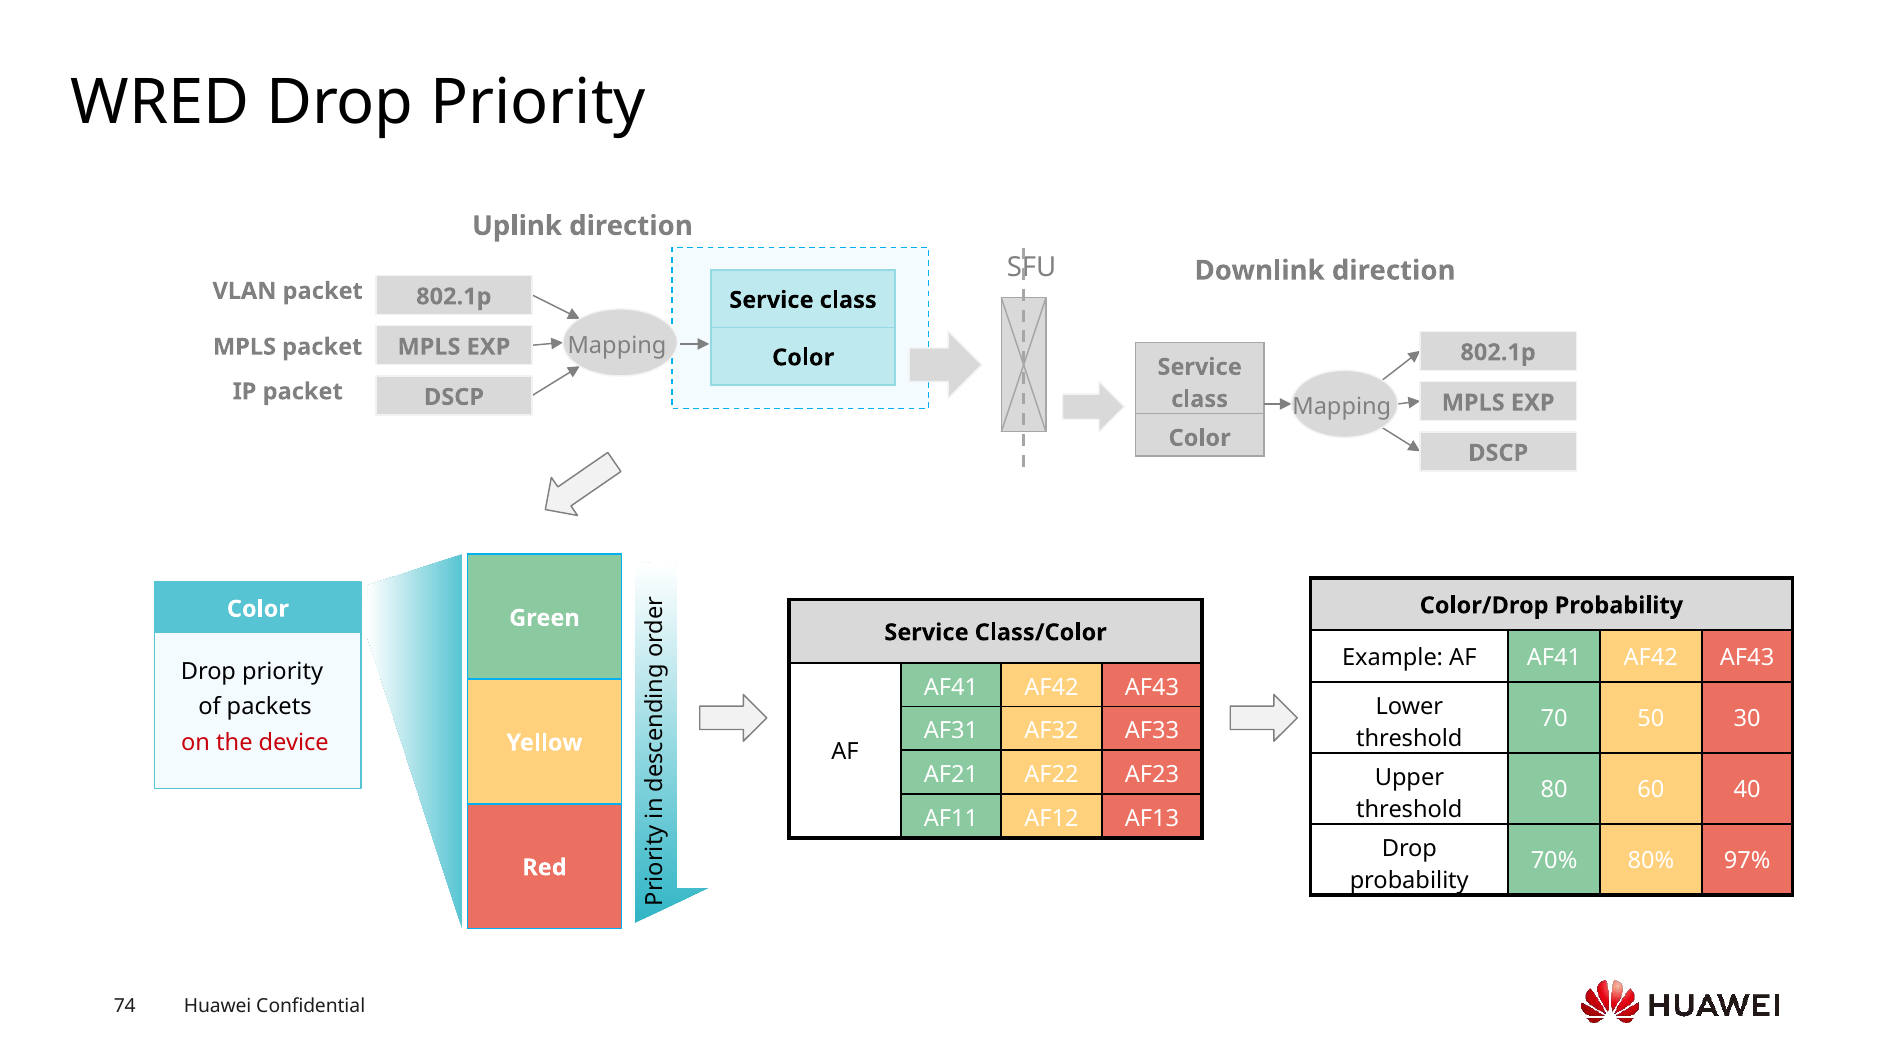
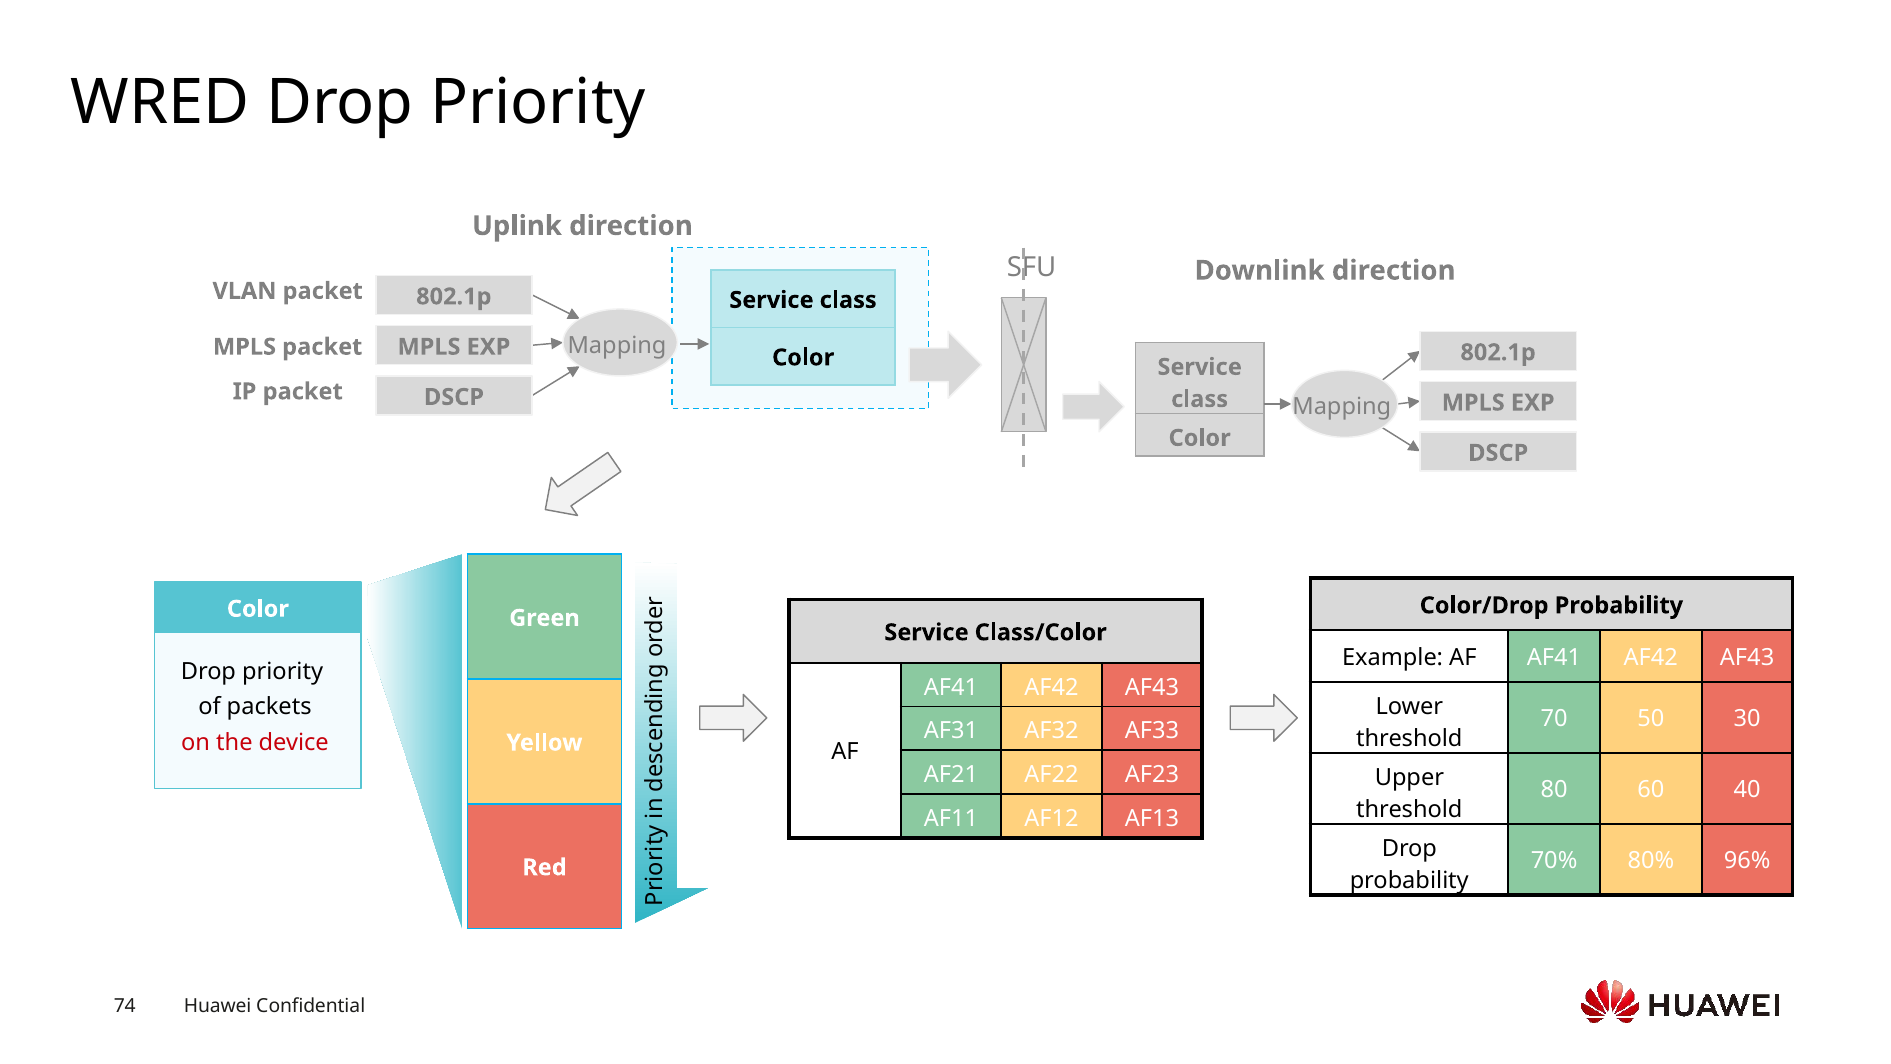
97%: 97% -> 96% (1747, 861)
